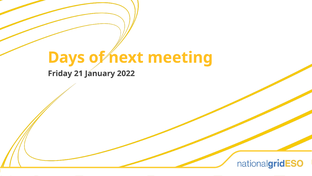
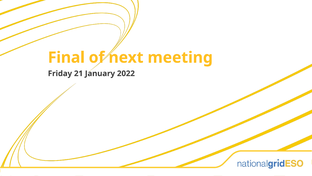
Days: Days -> Final (66, 57)
